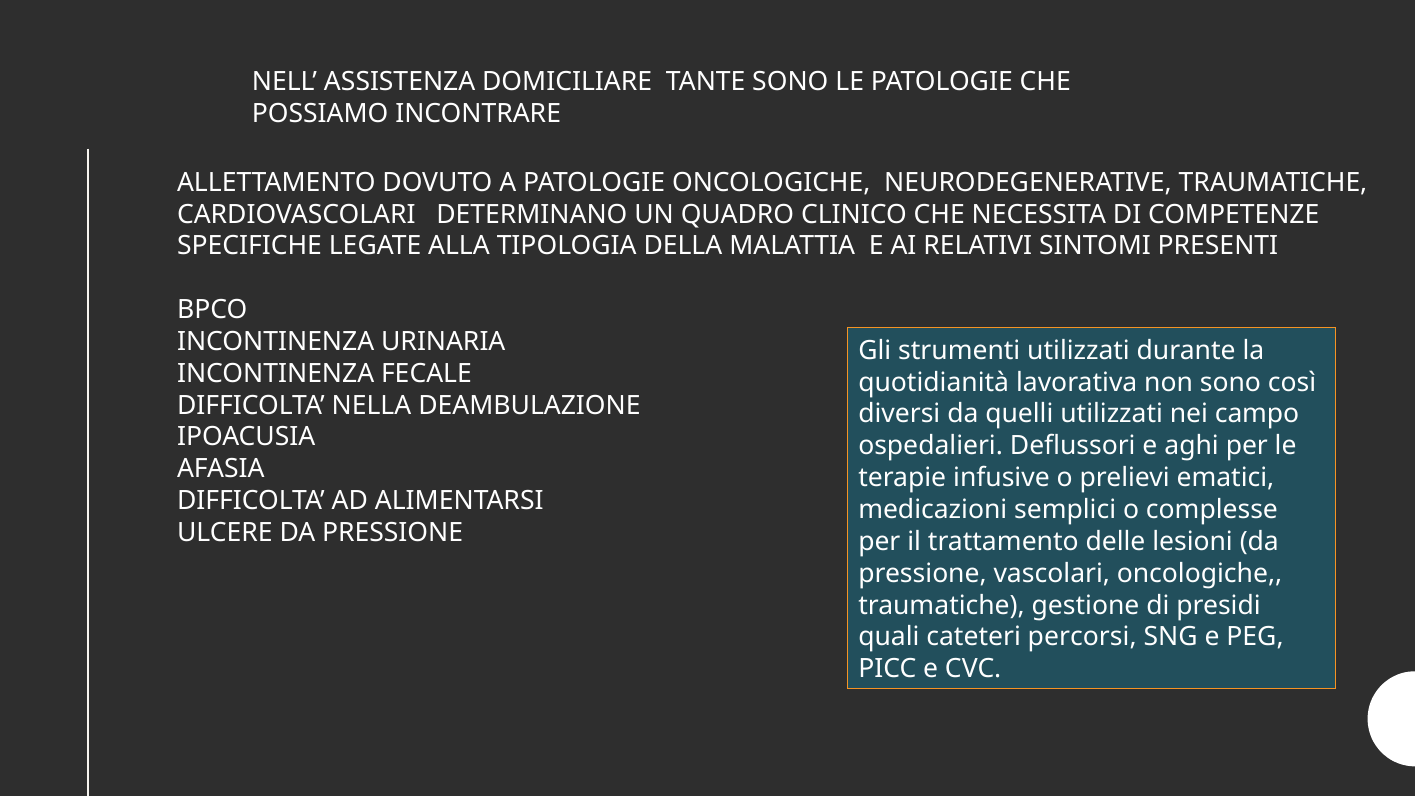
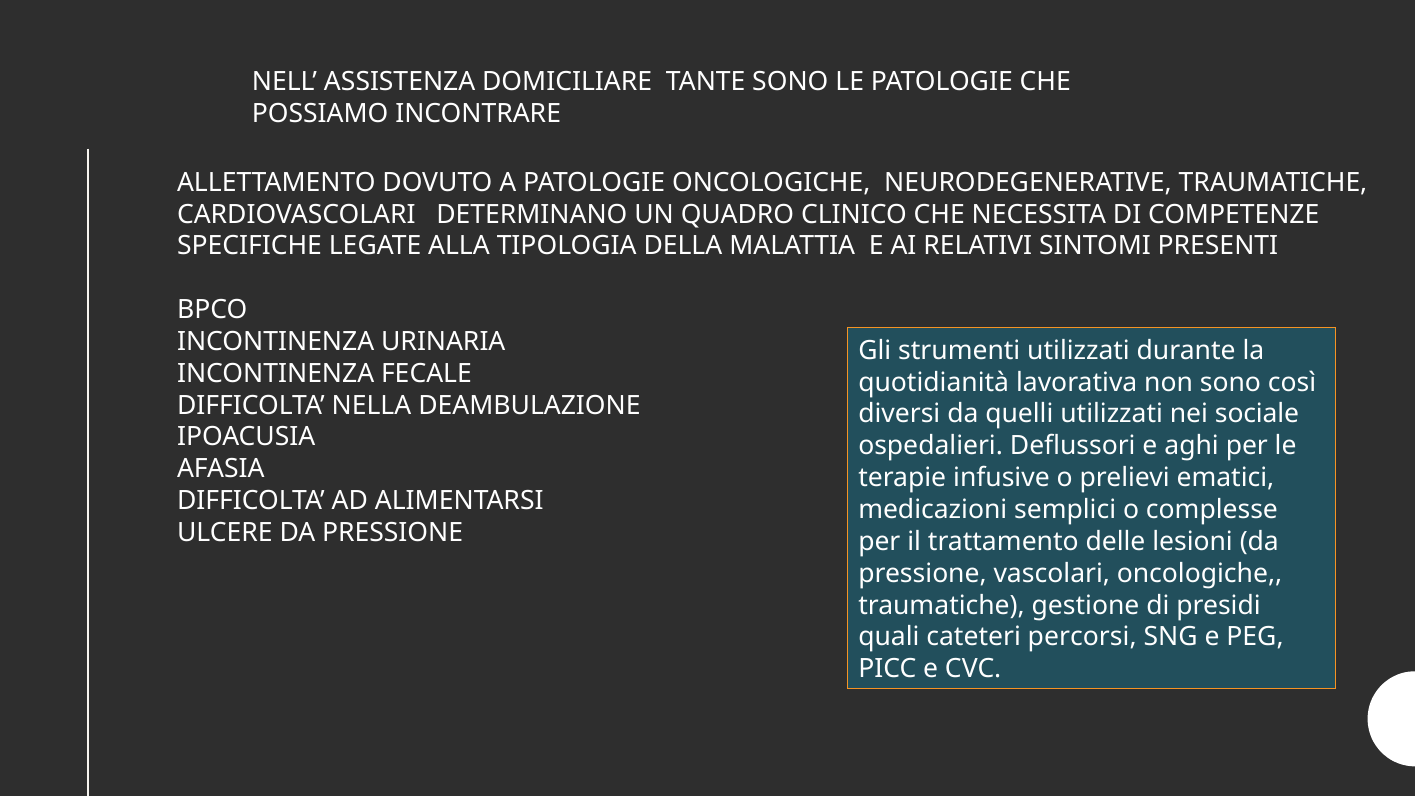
campo: campo -> sociale (1257, 414)
